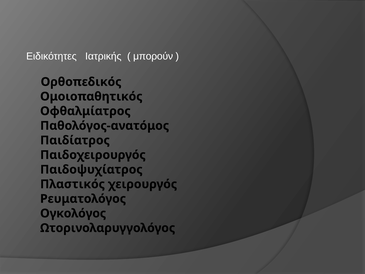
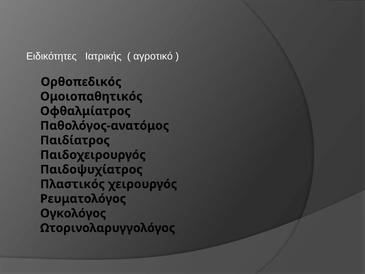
μπορούν: μπορούν -> αγροτικό (153, 56)
